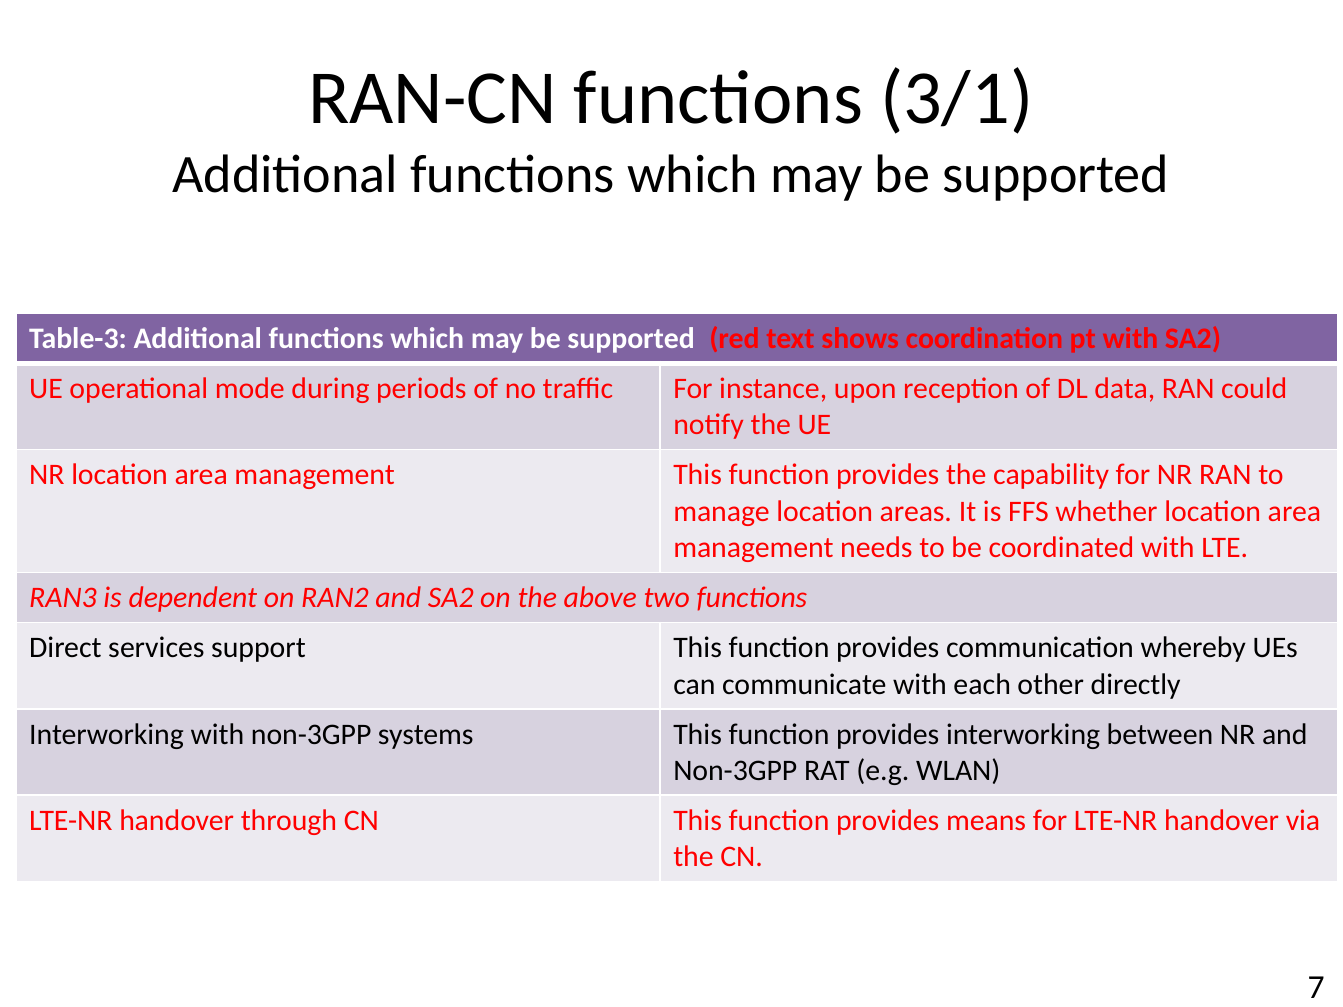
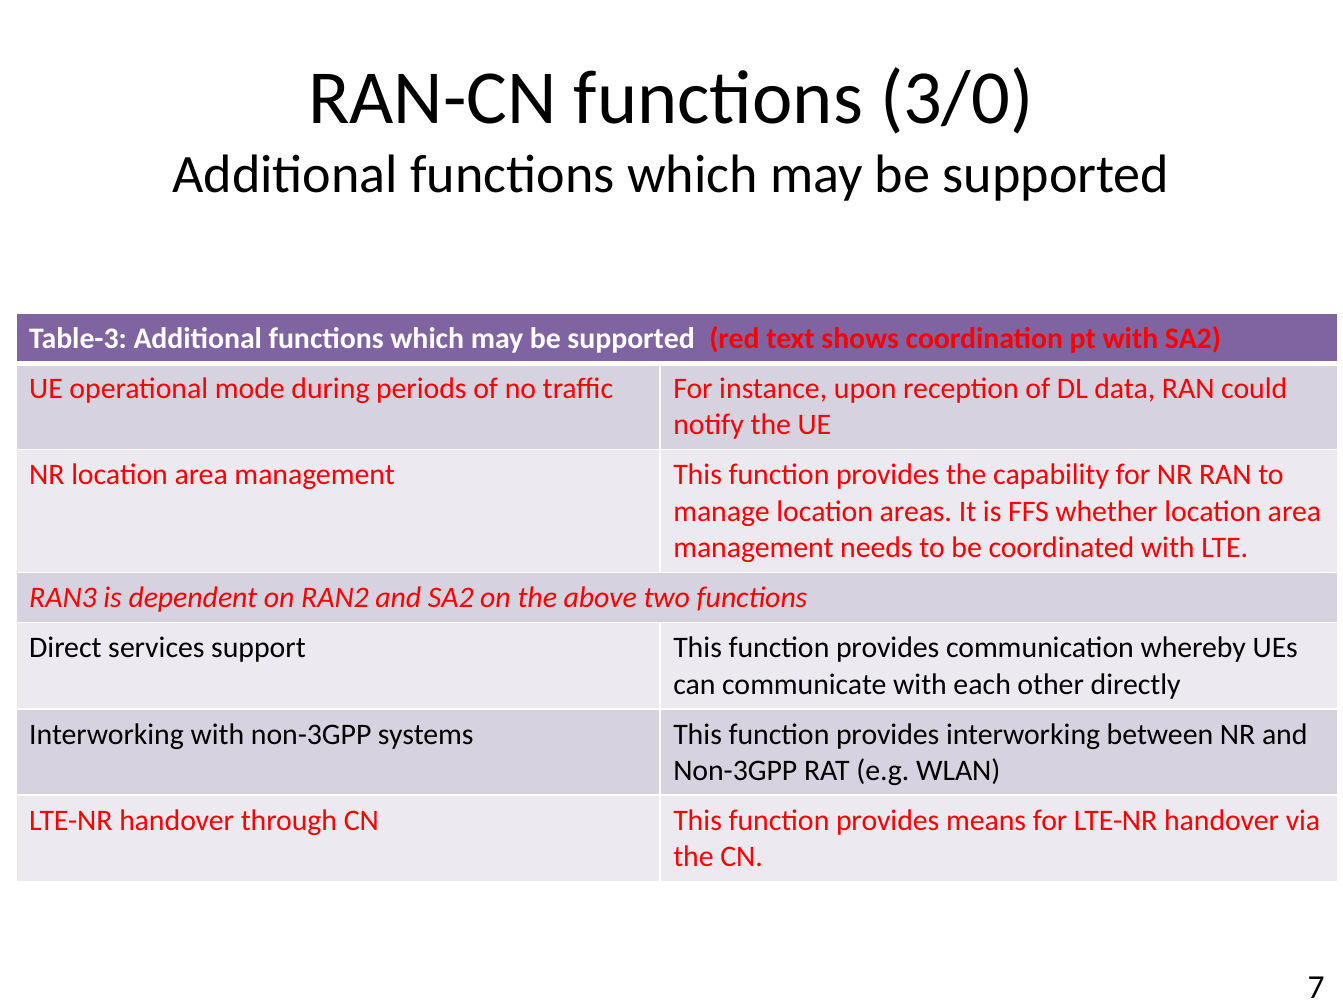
3/1: 3/1 -> 3/0 (957, 98)
